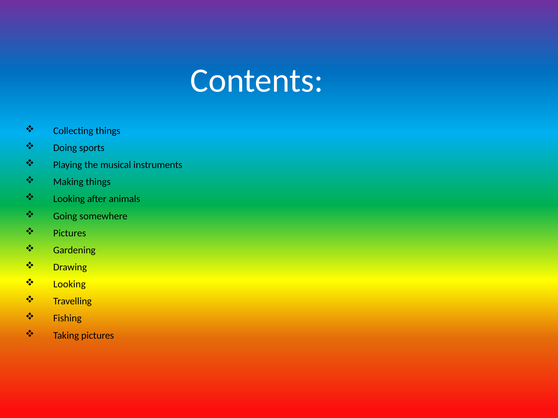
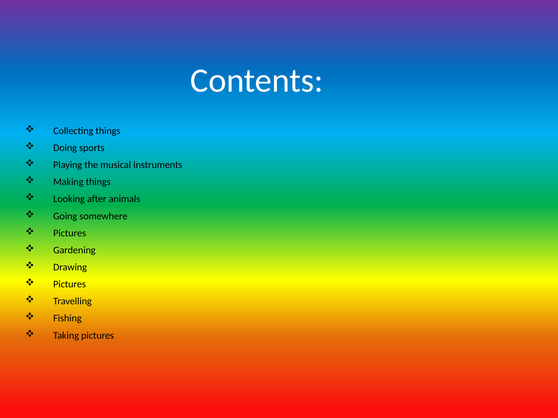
Looking: Looking -> Pictures (70, 285)
